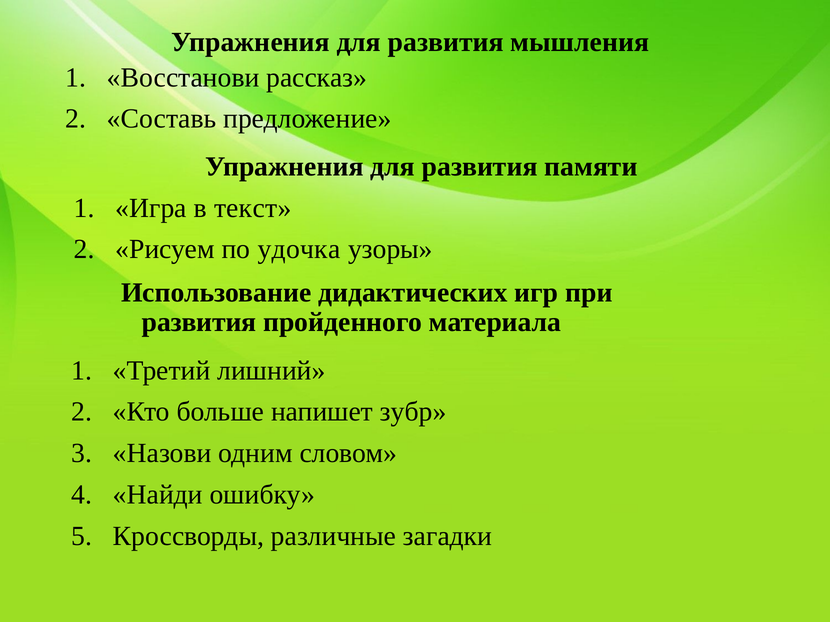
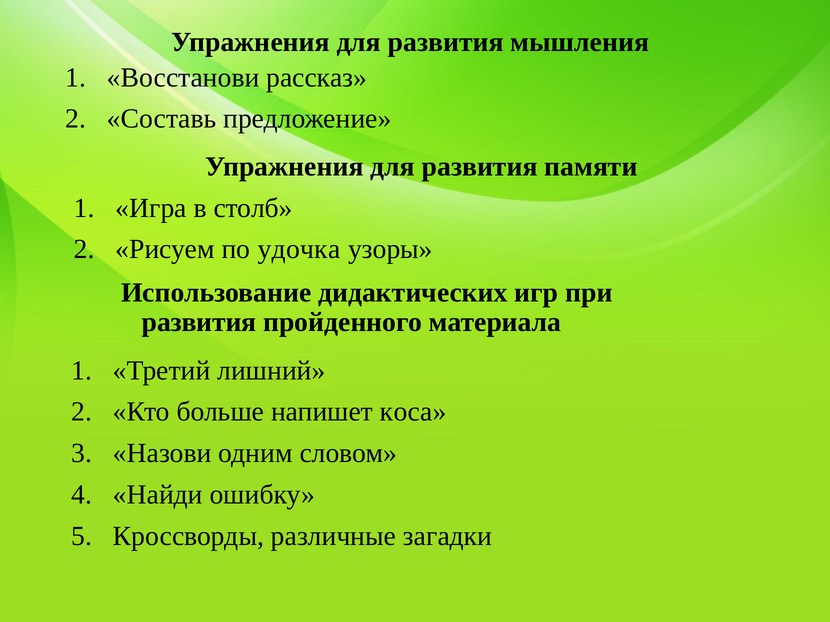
текст: текст -> столб (253, 208)
зубр: зубр -> коса (413, 412)
